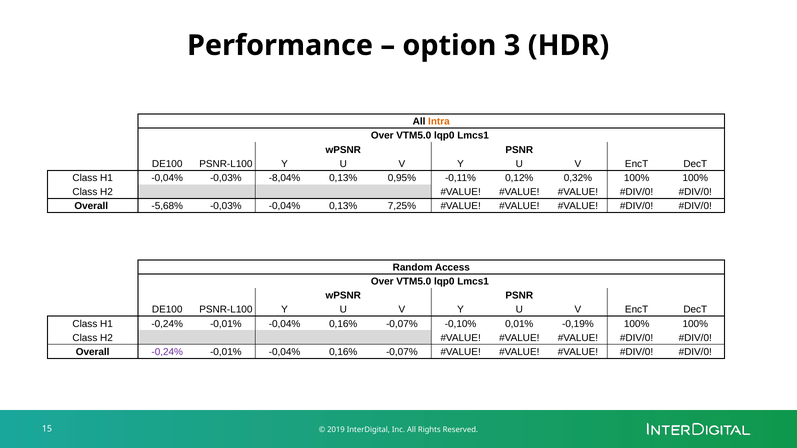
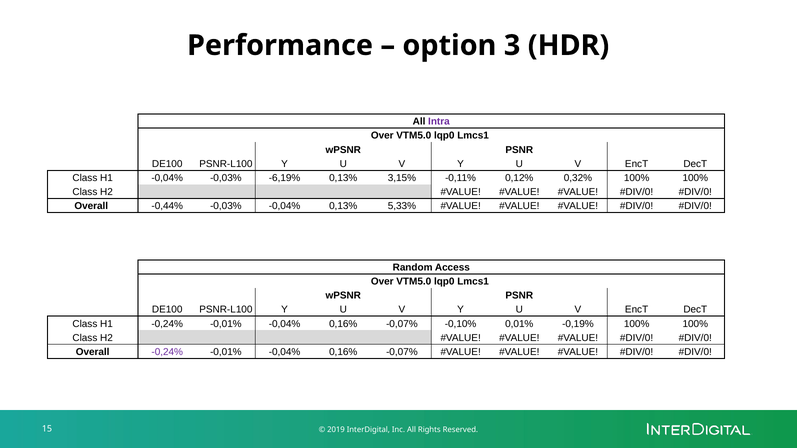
Intra colour: orange -> purple (439, 122)
-8,04%: -8,04% -> -6,19% (285, 178)
0,95%: 0,95% -> 3,15% (402, 178)
-5,68%: -5,68% -> -0,44% (167, 206)
7,25%: 7,25% -> 5,33% (402, 206)
